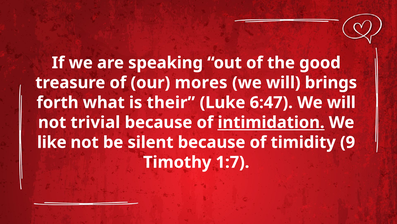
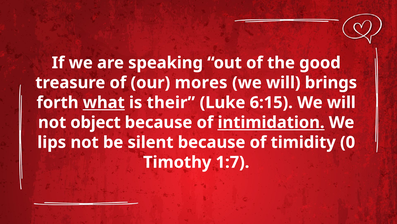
what underline: none -> present (104, 102)
6:47: 6:47 -> 6:15 (271, 102)
trivial: trivial -> object (96, 122)
like: like -> lips (52, 142)
9: 9 -> 0 (348, 142)
